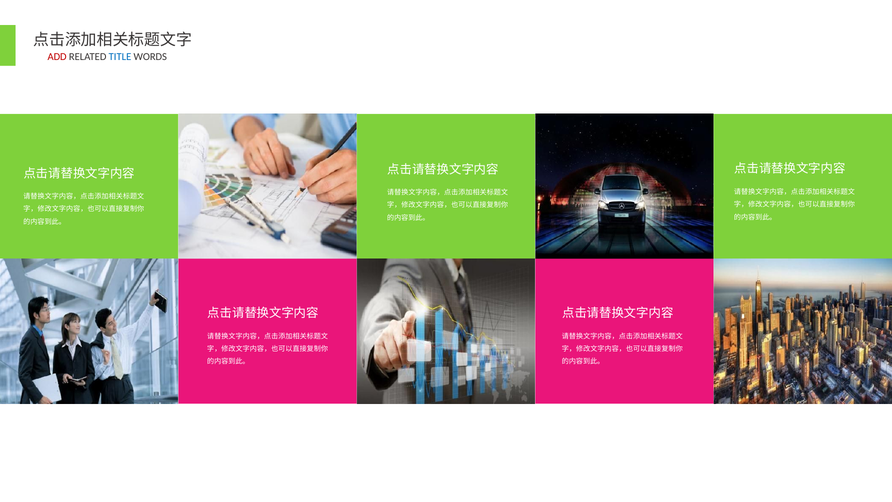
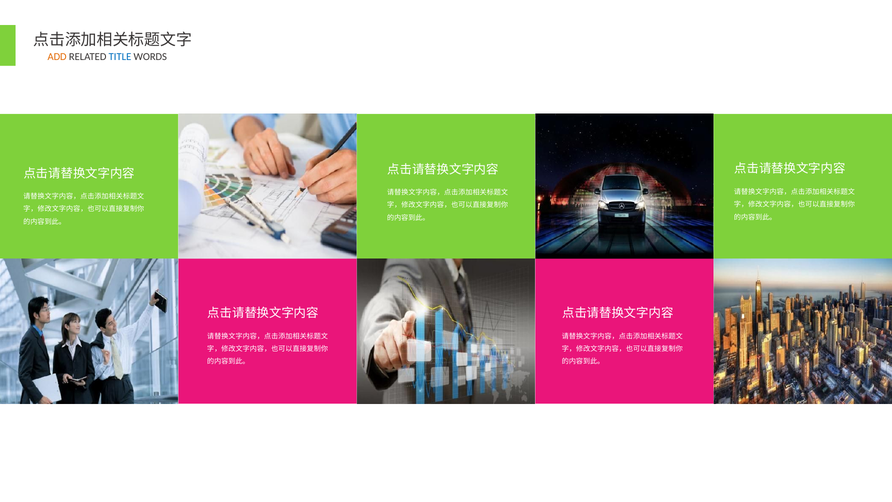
ADD colour: red -> orange (57, 57)
